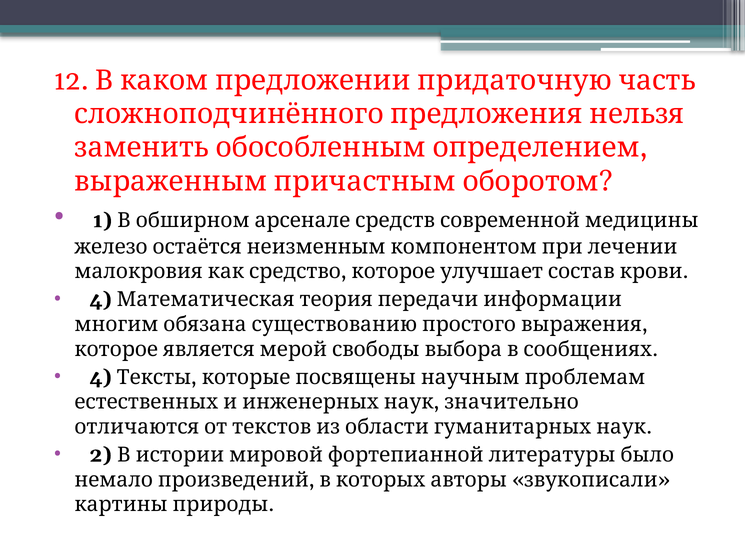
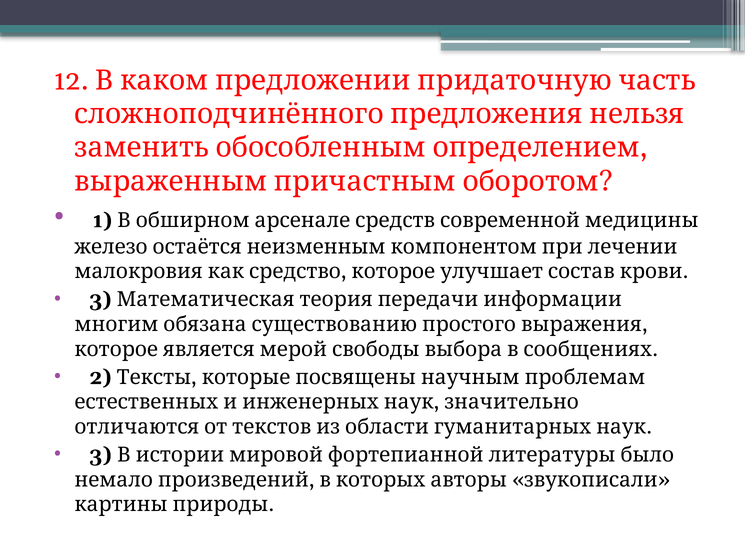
4: 4 -> 3 (100, 299)
4: 4 -> 2 (100, 377)
2: 2 -> 3 (101, 455)
